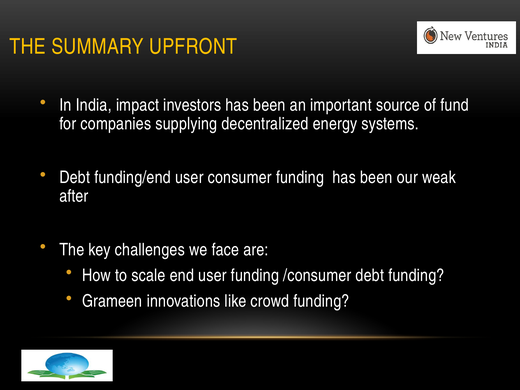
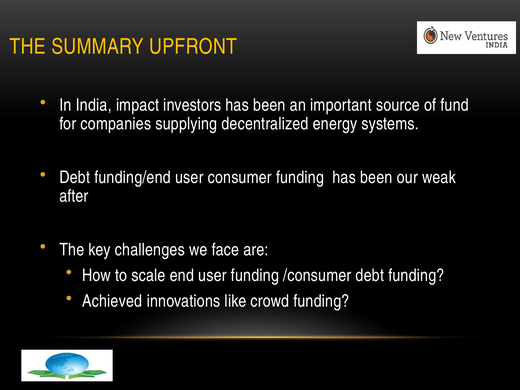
Grameen: Grameen -> Achieved (112, 301)
